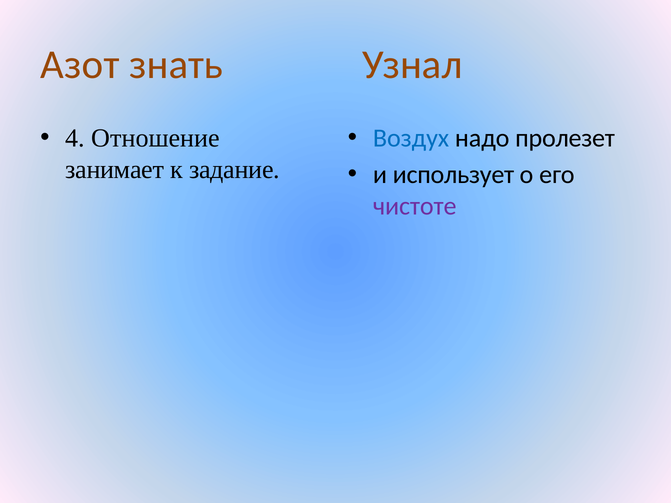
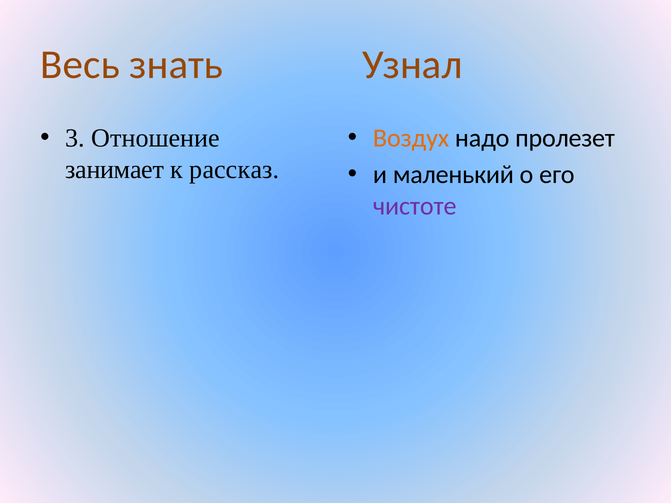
Азот: Азот -> Весь (80, 65)
4: 4 -> 3 (75, 138)
Воздух colour: blue -> orange (411, 138)
задание: задание -> рассказ (234, 170)
использует: использует -> маленький (453, 175)
